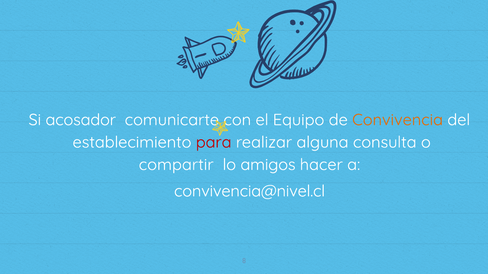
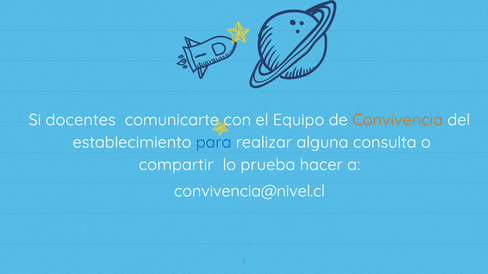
acosador: acosador -> docentes (81, 120)
para colour: red -> blue (214, 143)
amigos: amigos -> prueba (268, 165)
